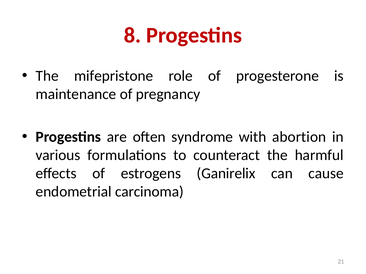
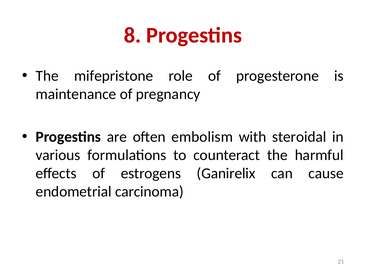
syndrome: syndrome -> embolism (202, 137)
abortion: abortion -> steroidal (299, 137)
